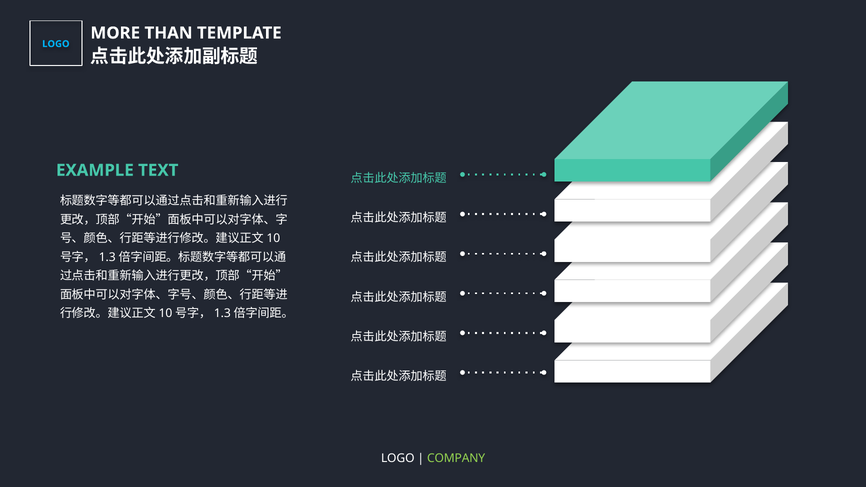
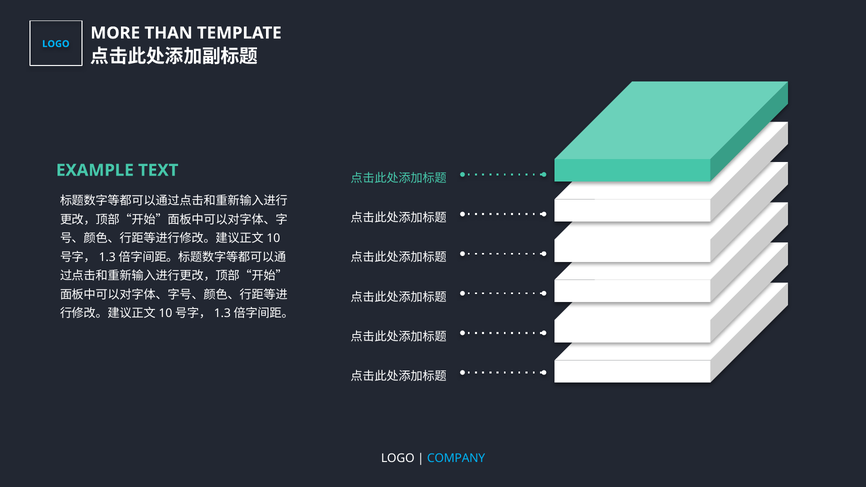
COMPANY colour: light green -> light blue (456, 458)
